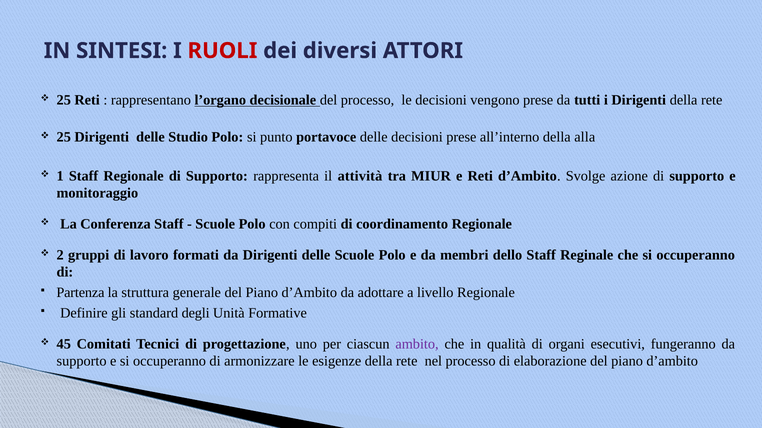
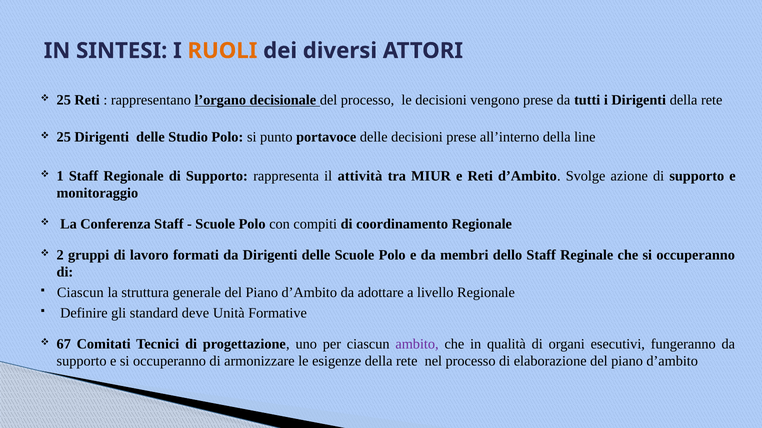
RUOLI colour: red -> orange (222, 51)
alla: alla -> line (585, 137)
Partenza: Partenza -> Ciascun (80, 293)
degli: degli -> deve (195, 313)
45: 45 -> 67 (64, 344)
